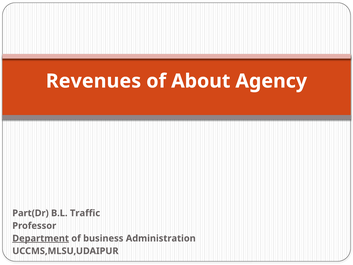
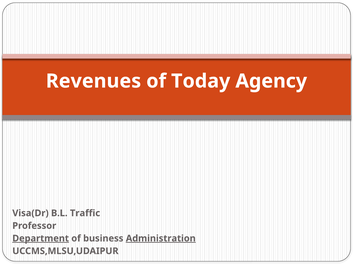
About: About -> Today (201, 81)
Part(Dr: Part(Dr -> Visa(Dr (30, 213)
Administration underline: none -> present (161, 238)
